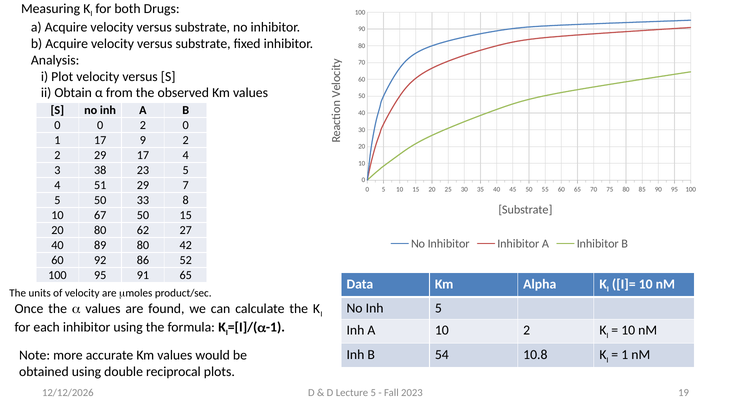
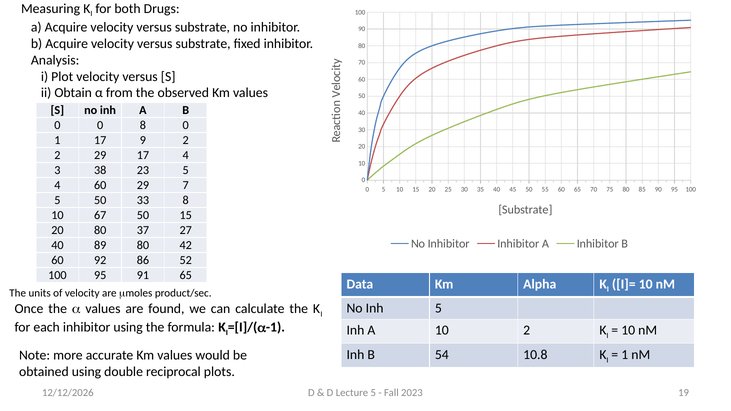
0 2: 2 -> 8 (143, 125)
4 51: 51 -> 60 (100, 185)
62: 62 -> 37 (143, 230)
